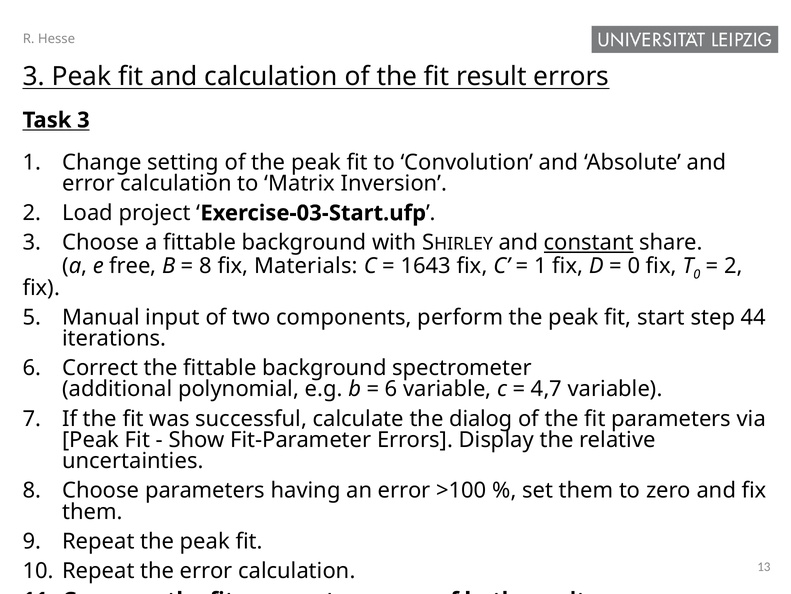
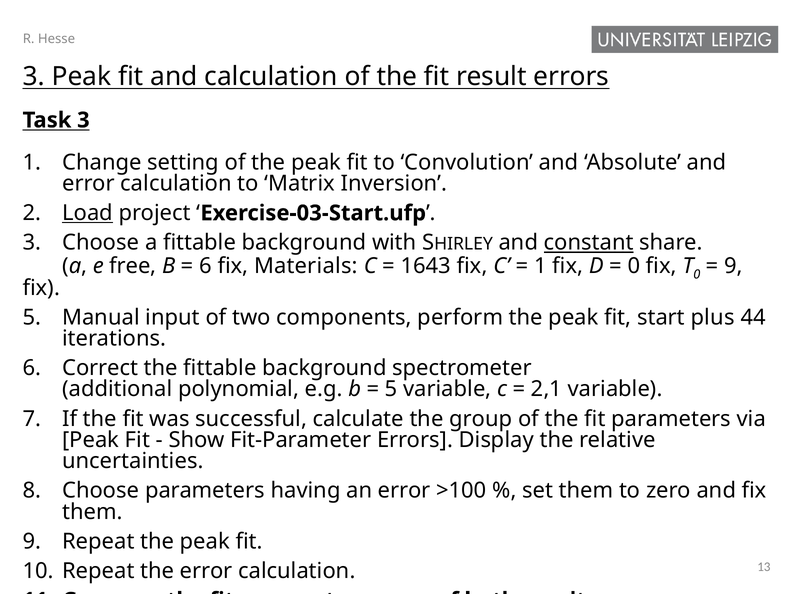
Load underline: none -> present (88, 213)
8: 8 -> 6 (206, 266)
2: 2 -> 9 (734, 266)
step: step -> plus (713, 317)
6: 6 -> 5 (391, 389)
4,7: 4,7 -> 2,1 (546, 389)
dialog: dialog -> group (481, 418)
